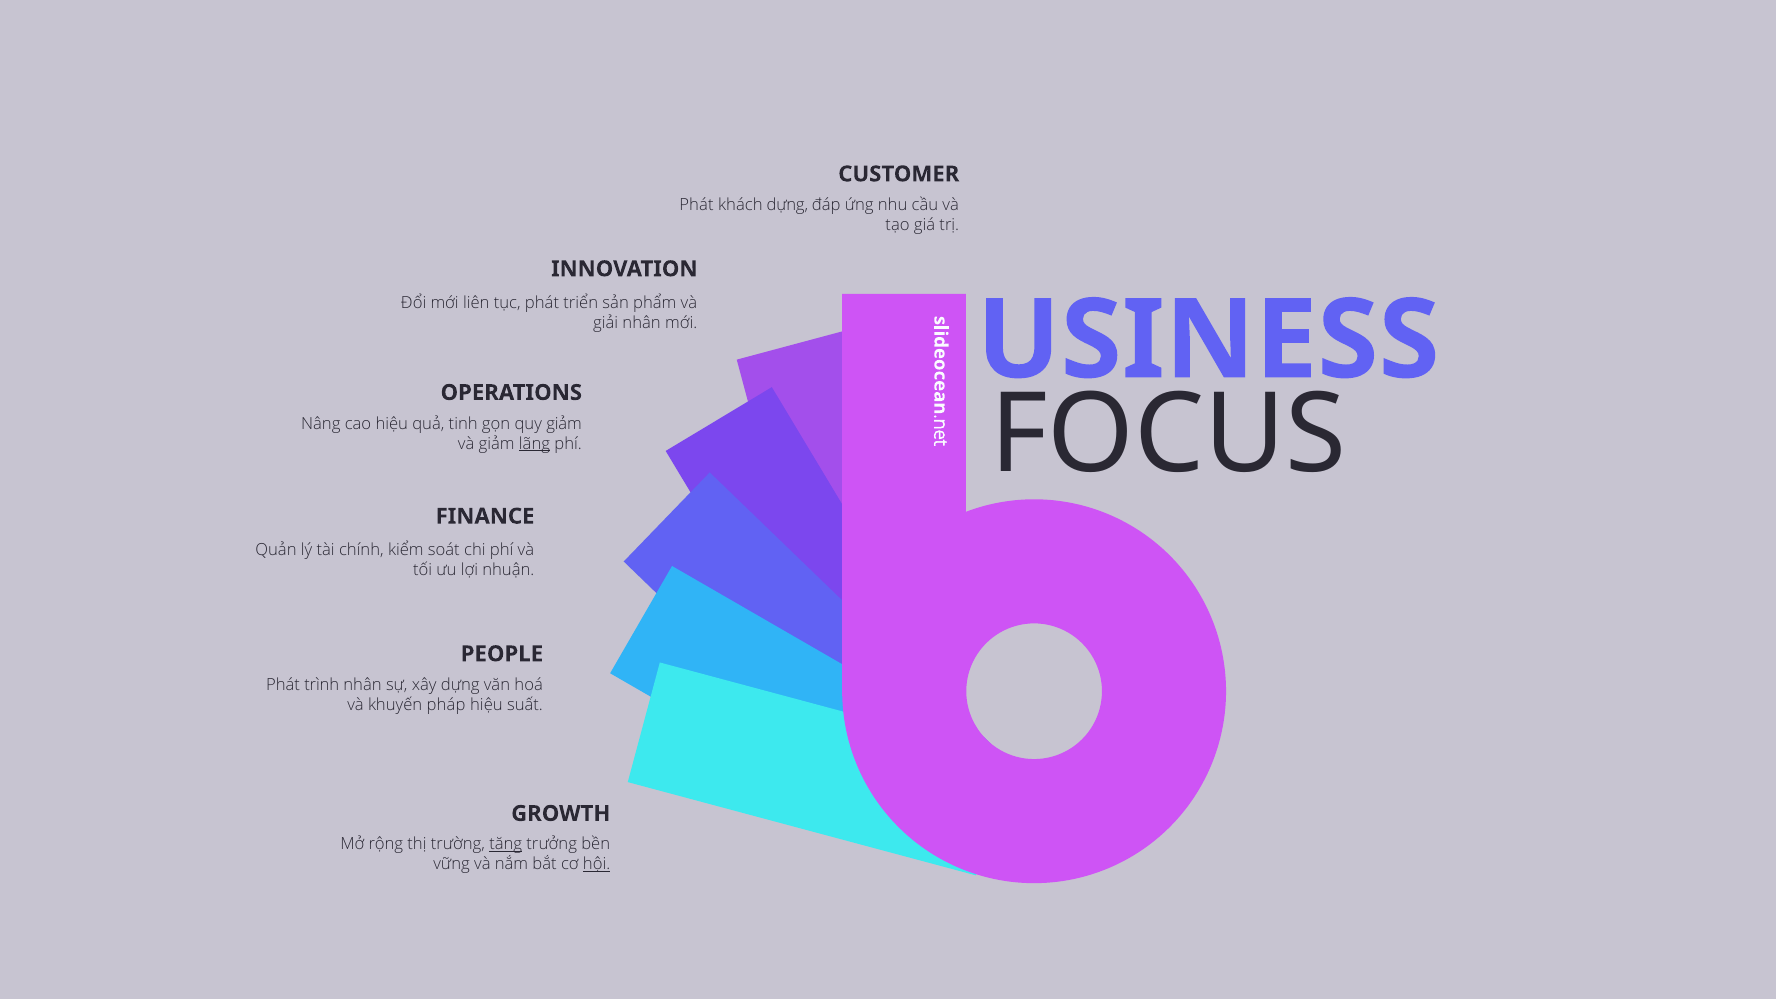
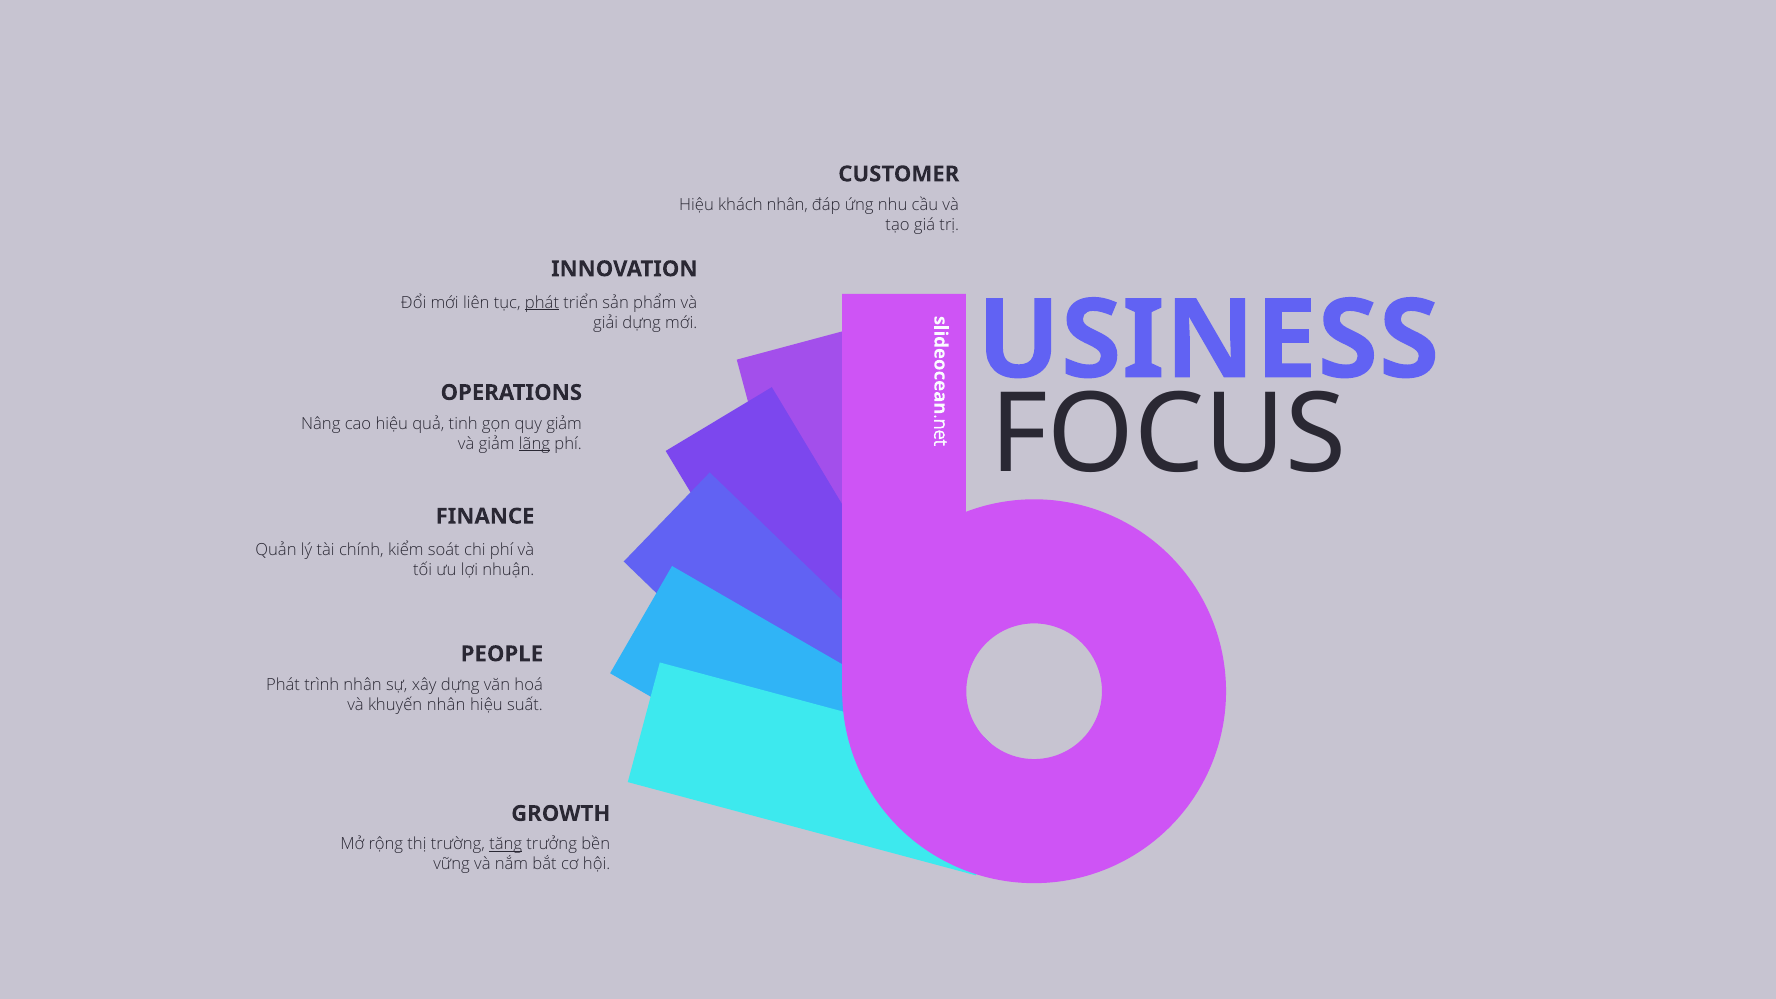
Phát: Phát -> Hiệu (697, 205)
khách dựng: dựng -> nhân (787, 205)
phát underline: none -> present (542, 303)
giải nhân: nhân -> dựng (642, 323)
khuyến pháp: pháp -> nhân (446, 705)
hội underline: present -> none (597, 864)
